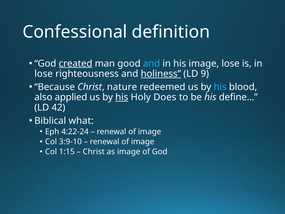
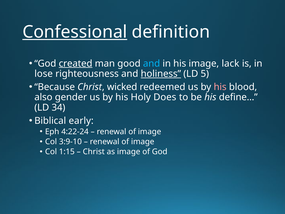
Confessional underline: none -> present (75, 32)
image lose: lose -> lack (230, 63)
9: 9 -> 5 (205, 74)
nature: nature -> wicked (122, 87)
his colour: light blue -> pink (220, 87)
applied: applied -> gender (71, 97)
his underline: present -> none (122, 97)
42: 42 -> 34 (58, 107)
what: what -> early (81, 121)
